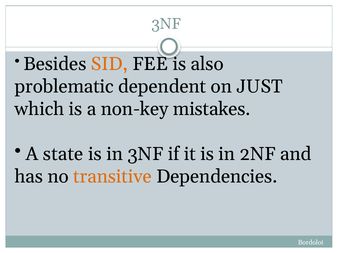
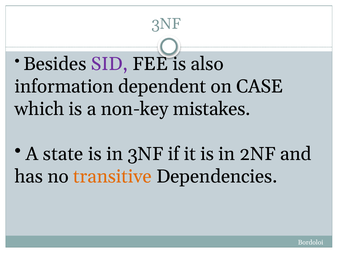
SID colour: orange -> purple (109, 64)
problematic: problematic -> information (64, 87)
JUST: JUST -> CASE (260, 87)
